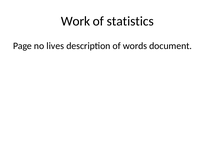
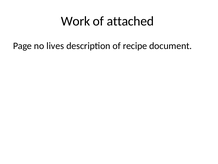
statistics: statistics -> attached (130, 21)
words: words -> recipe (135, 46)
